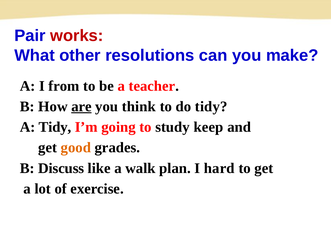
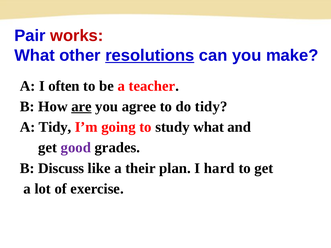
resolutions underline: none -> present (150, 55)
from: from -> often (64, 86)
think: think -> agree (139, 107)
study keep: keep -> what (209, 127)
good colour: orange -> purple (76, 148)
walk: walk -> their (140, 168)
